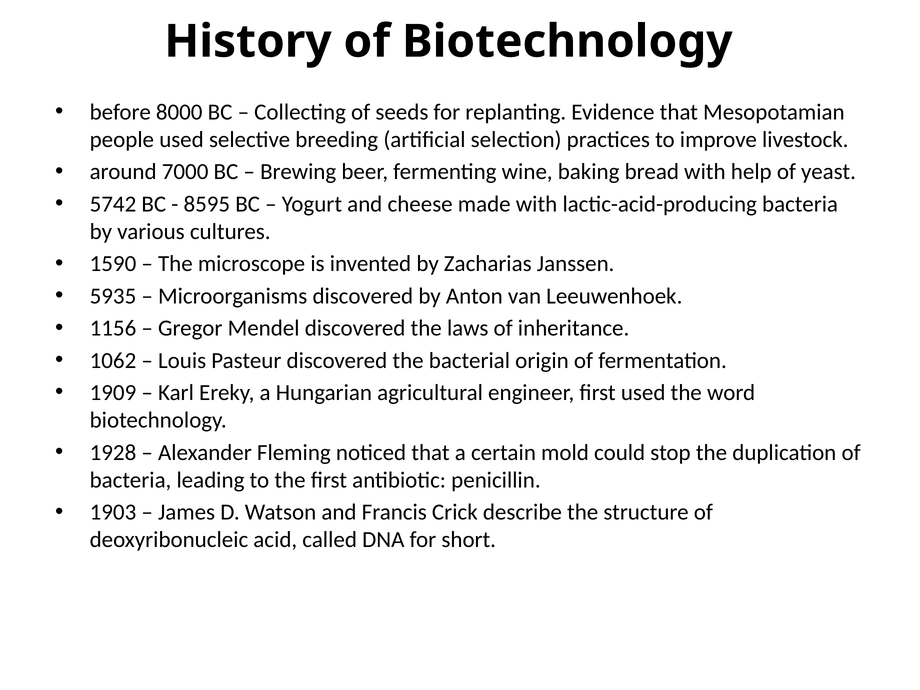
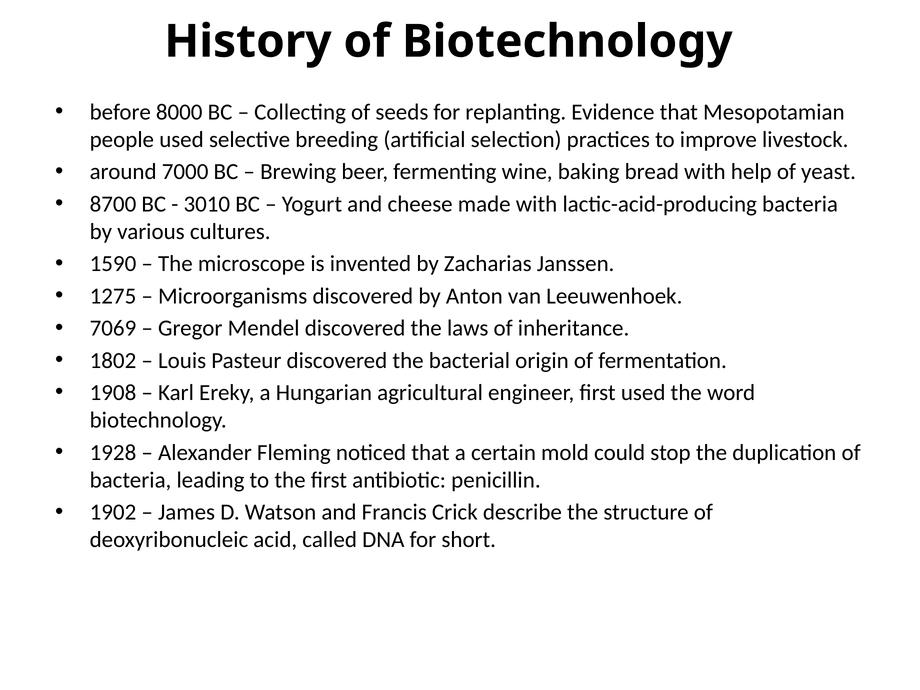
5742: 5742 -> 8700 (113, 204)
8595: 8595 -> 3010 (207, 204)
5935: 5935 -> 1275 (113, 296)
1156: 1156 -> 7069 (113, 328)
1062: 1062 -> 1802 (113, 360)
1909: 1909 -> 1908 (113, 393)
1903: 1903 -> 1902 (113, 512)
